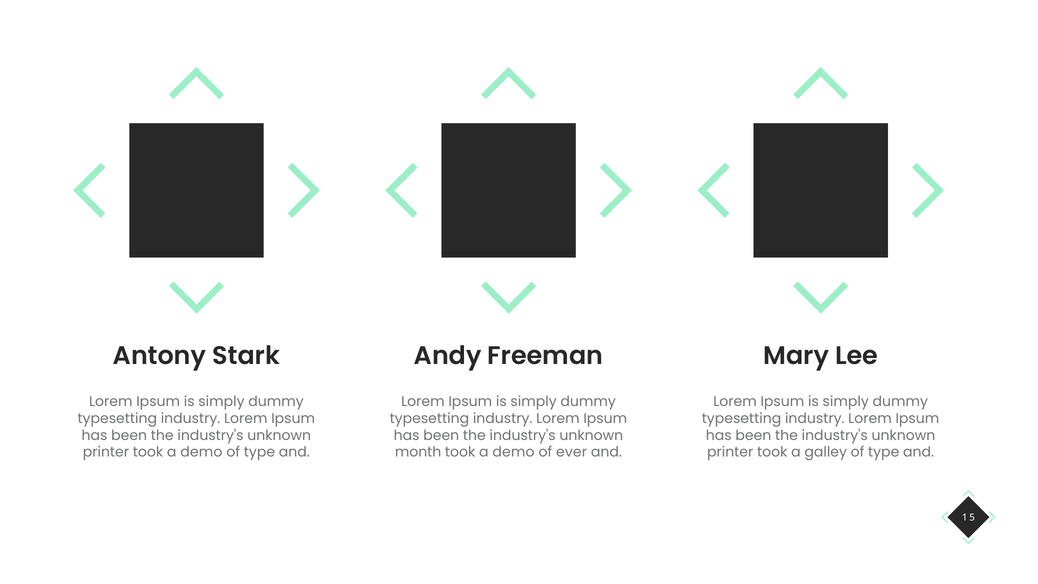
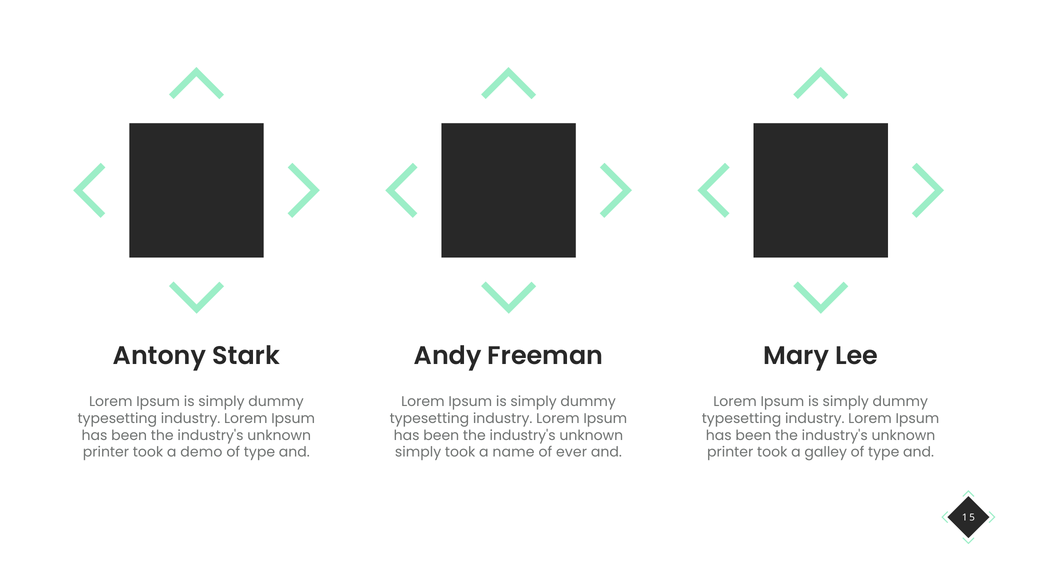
month: month -> simply (418, 452)
demo: demo -> name (514, 452)
